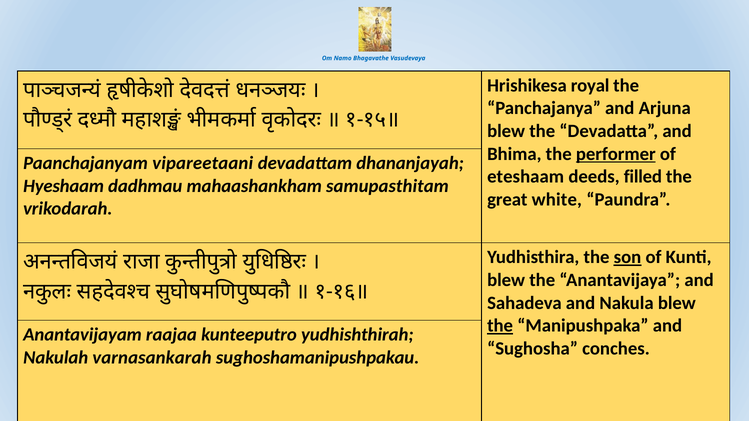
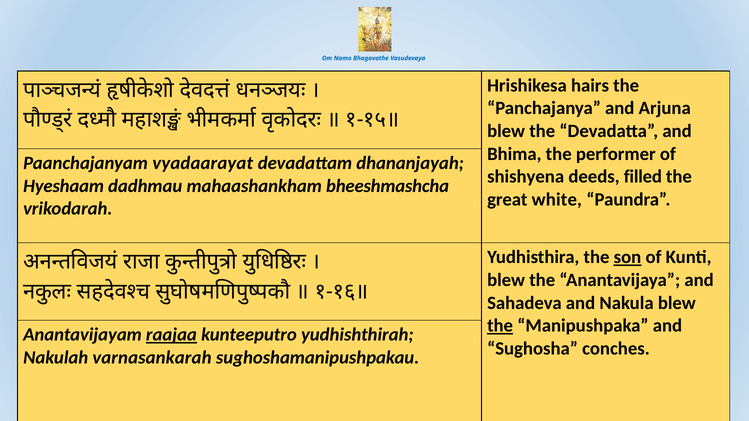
royal: royal -> hairs (590, 85)
performer underline: present -> none (616, 154)
vipareetaani: vipareetaani -> vyadaarayat (203, 163)
eteshaam: eteshaam -> shishyena (526, 177)
samupasthitam: samupasthitam -> bheeshmashcha (388, 186)
raajaa underline: none -> present (171, 335)
